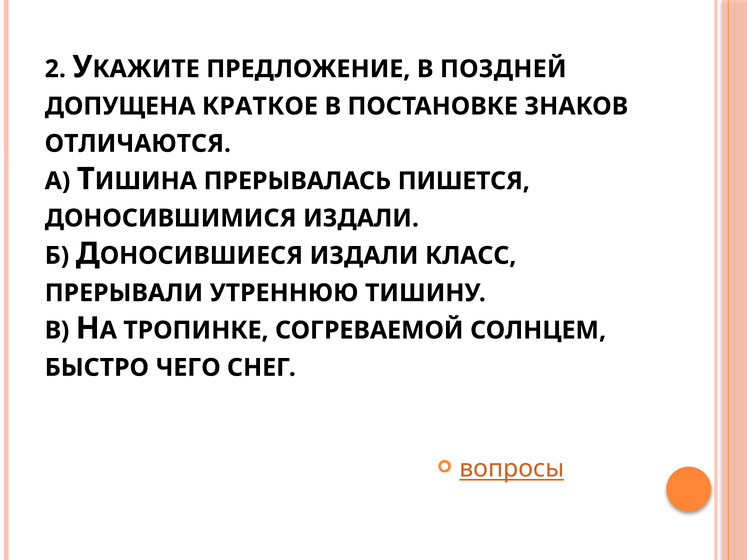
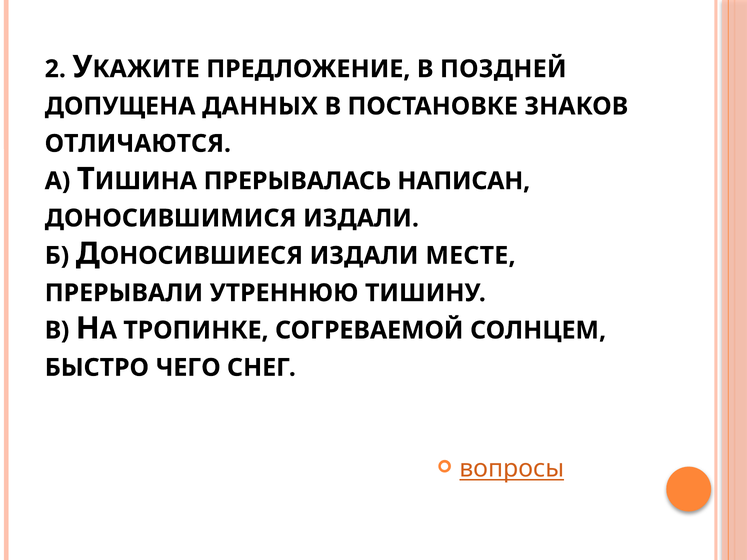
КРАТКОЕ: КРАТКОЕ -> ДАННЫХ (260, 106)
ПИШЕТСЯ: ПИШЕТСЯ -> НАПИСАН (464, 181)
КЛАСС: КЛАСС -> МЕСТЕ (471, 256)
